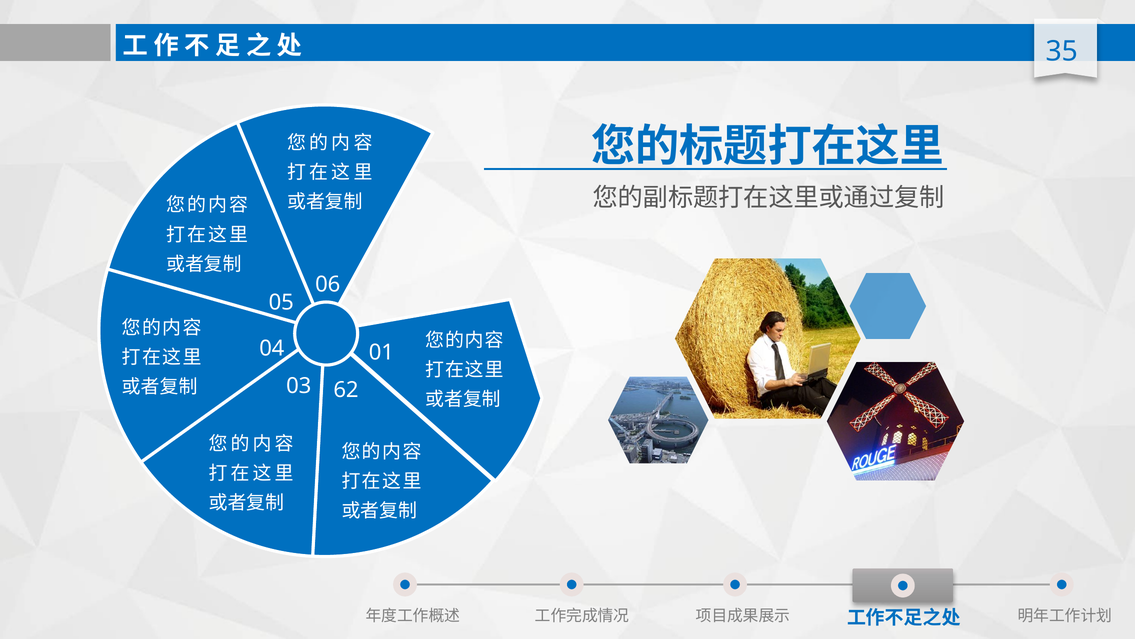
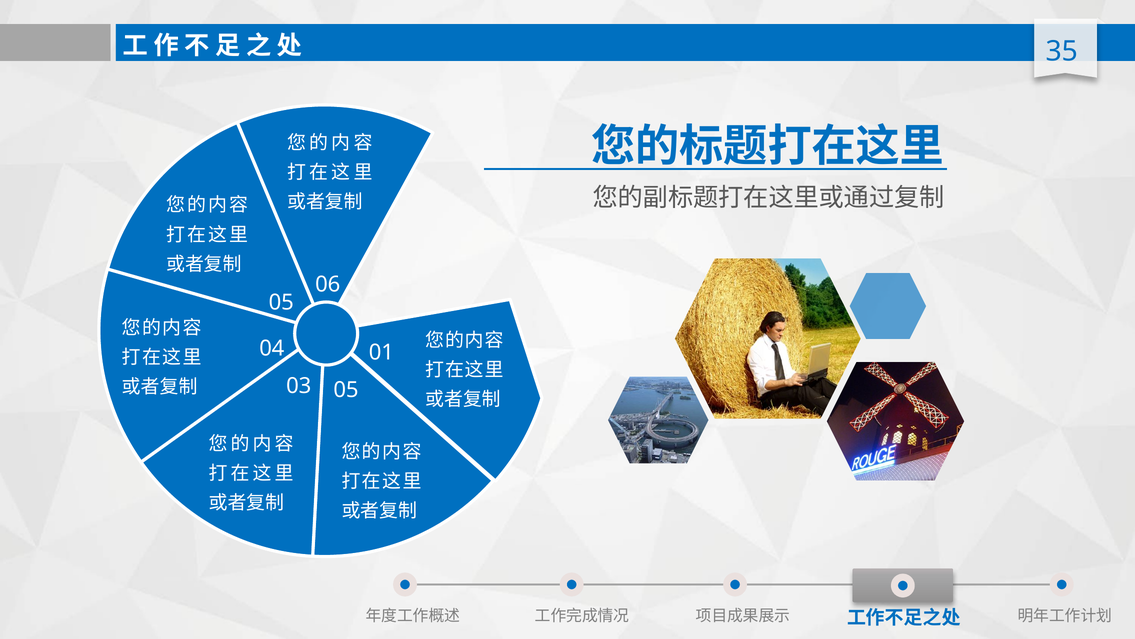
03 62: 62 -> 05 (346, 390)
